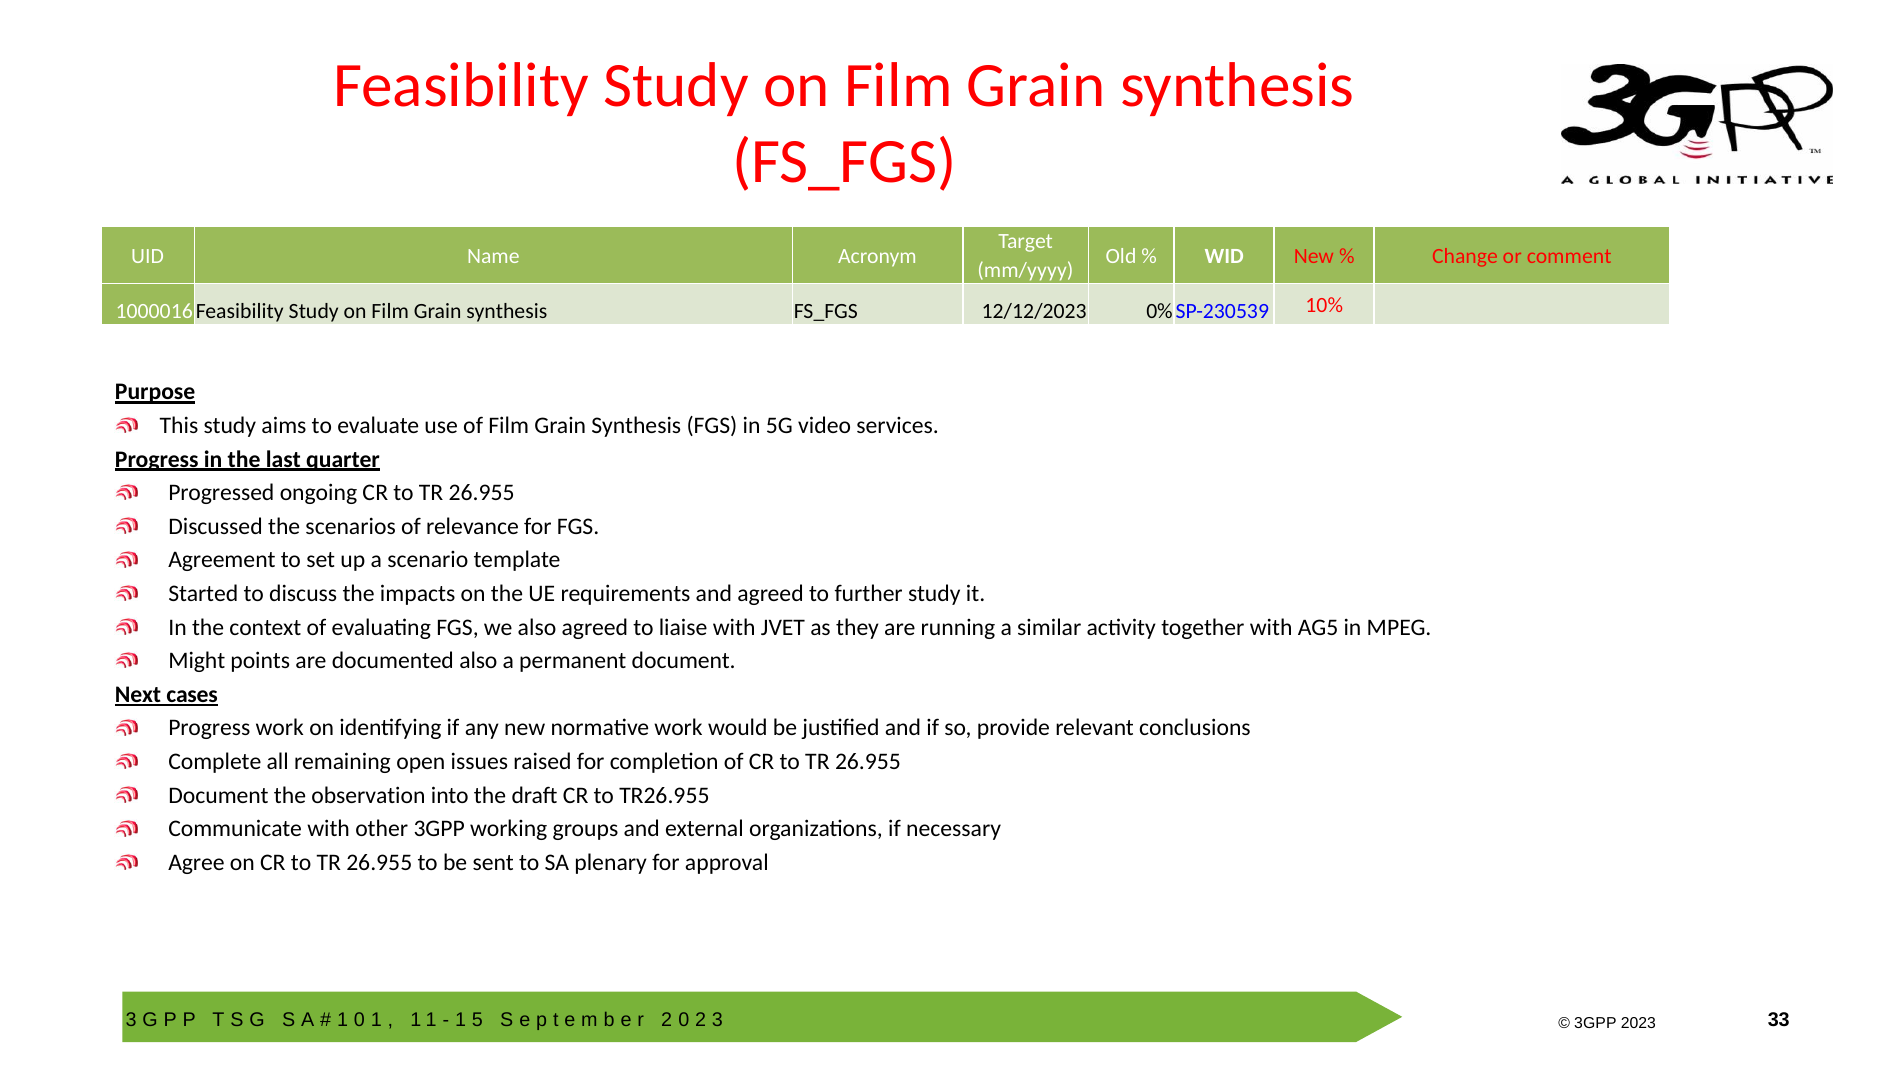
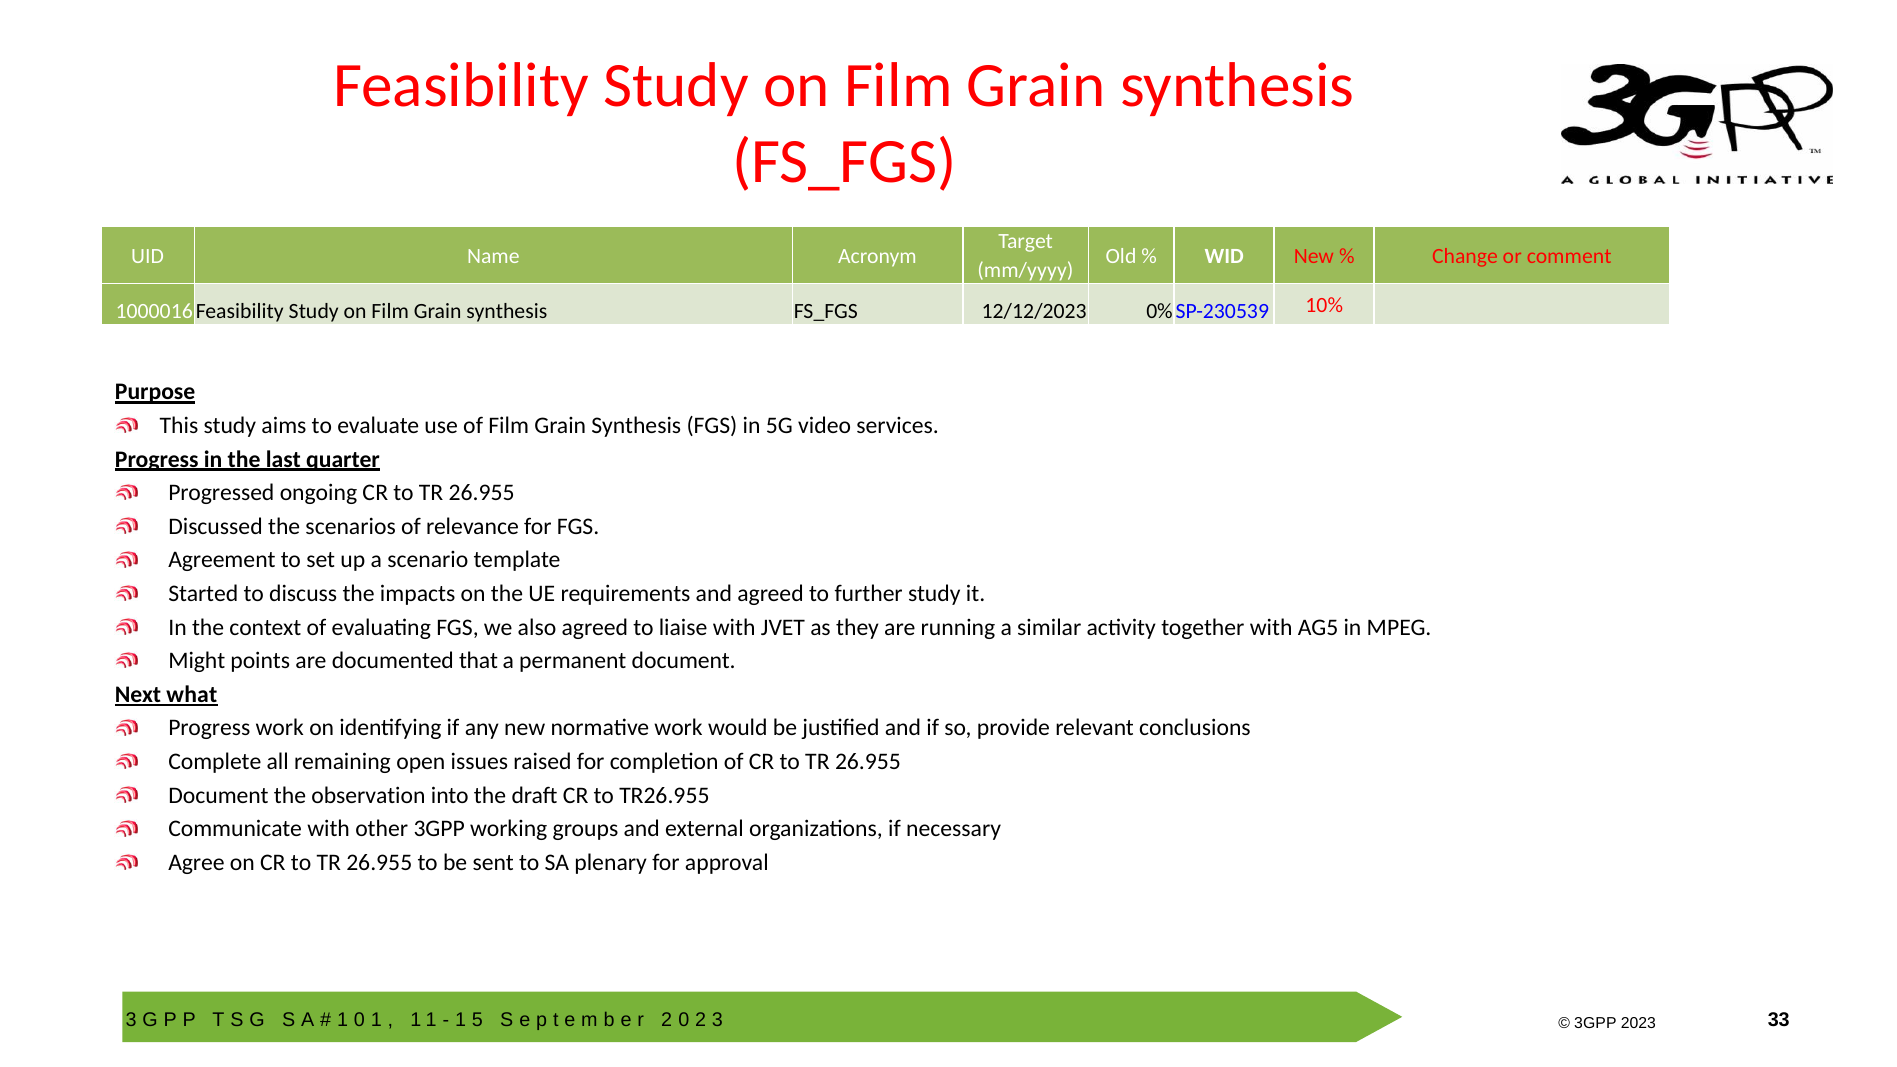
documented also: also -> that (478, 661)
cases: cases -> what (192, 695)
